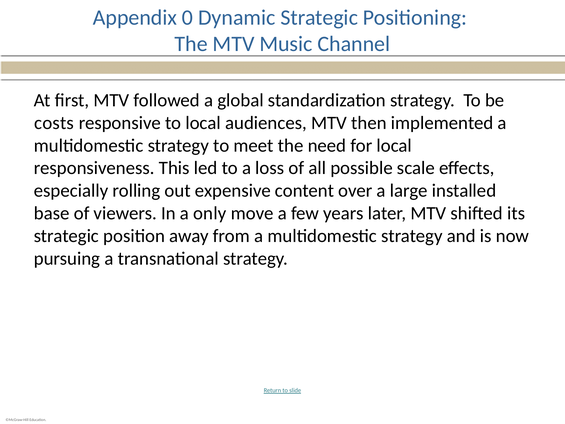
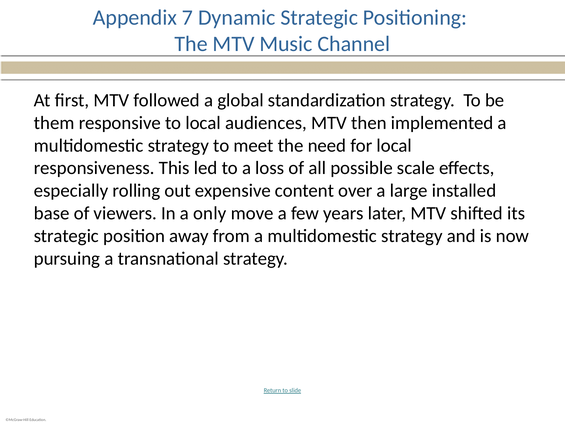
0: 0 -> 7 (188, 18)
costs: costs -> them (54, 123)
